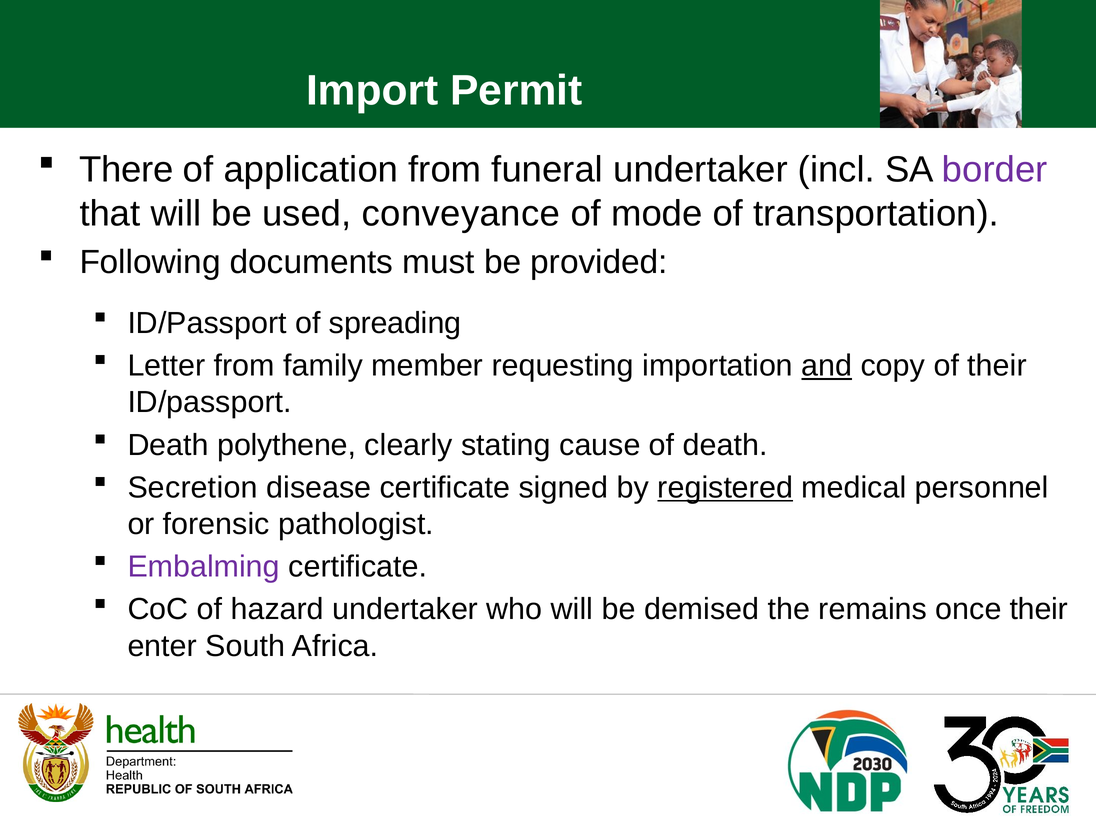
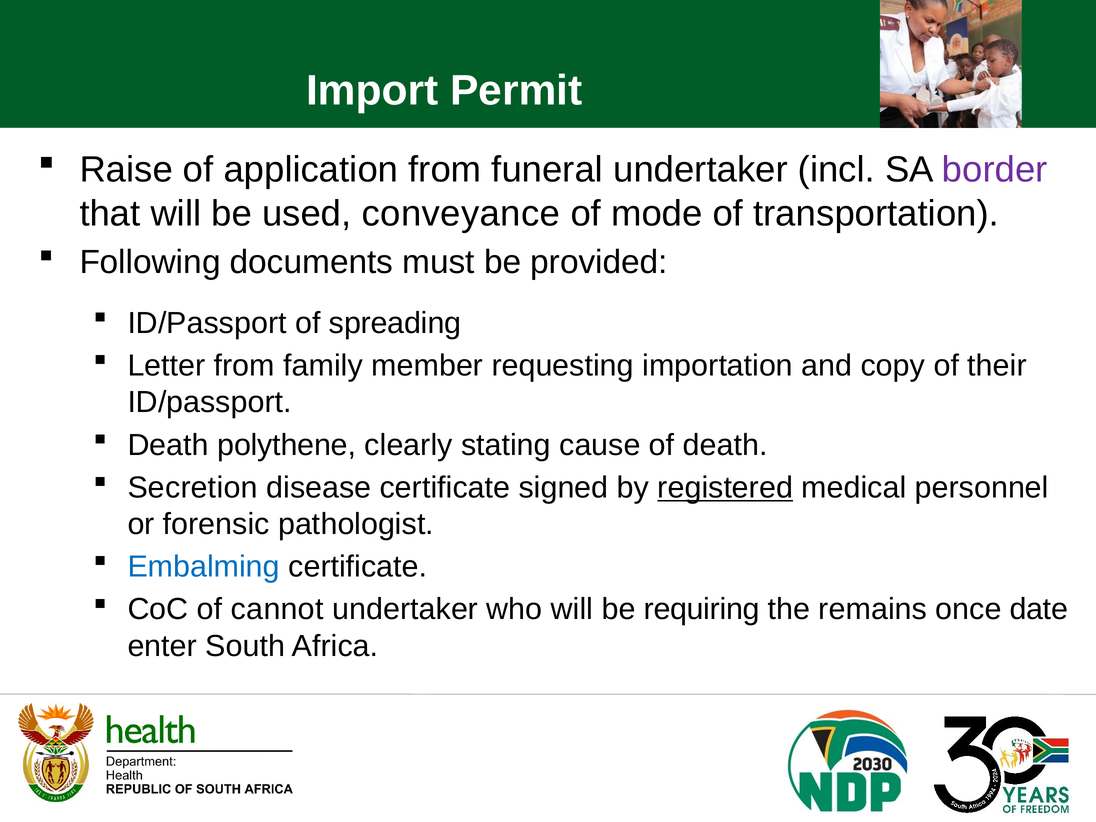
There: There -> Raise (126, 170)
and underline: present -> none (827, 366)
Embalming colour: purple -> blue (204, 567)
hazard: hazard -> cannot (277, 609)
demised: demised -> requiring (702, 609)
once their: their -> date (1039, 609)
